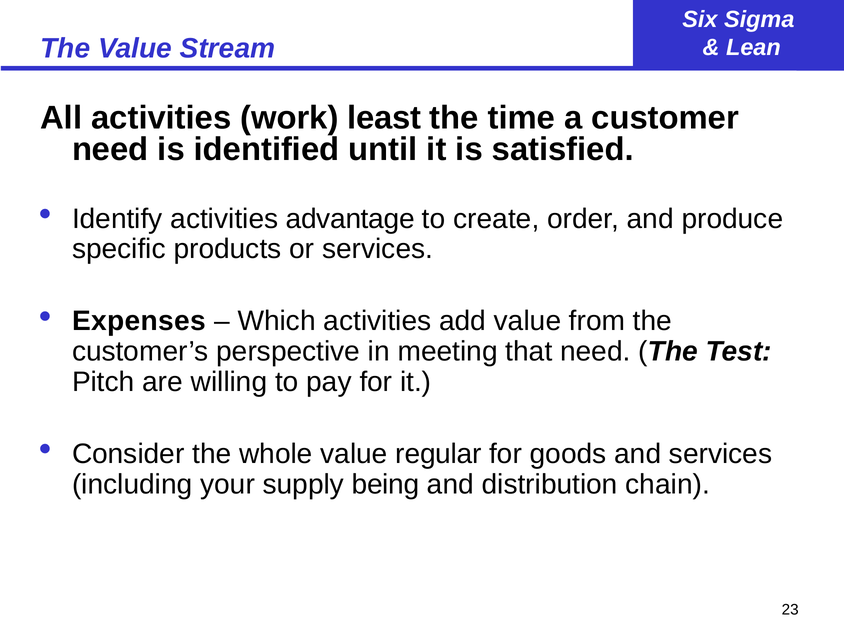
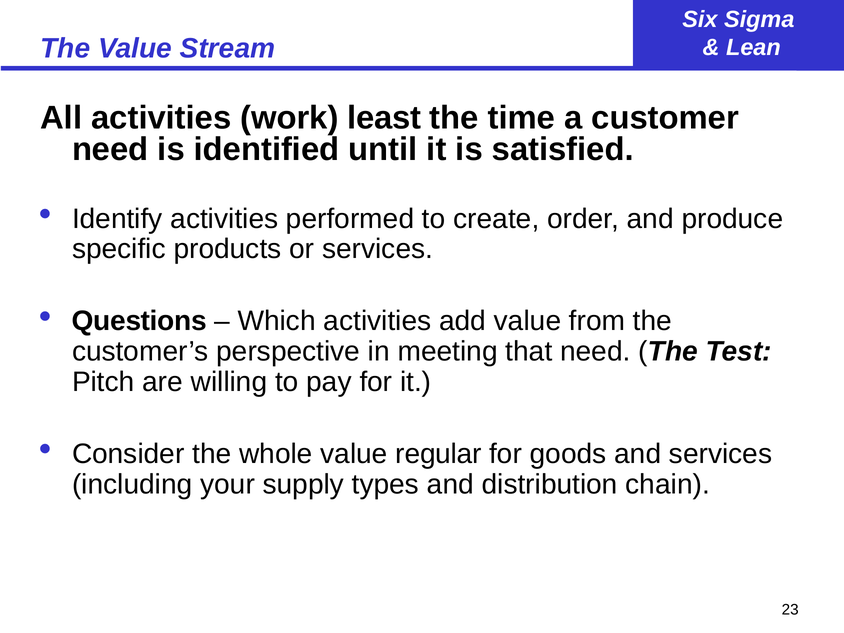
advantage: advantage -> performed (350, 219)
Expenses: Expenses -> Questions (139, 321)
being: being -> types (385, 484)
